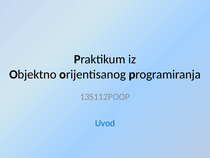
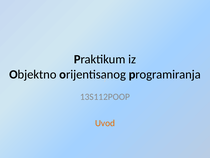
Uvod colour: blue -> orange (105, 123)
